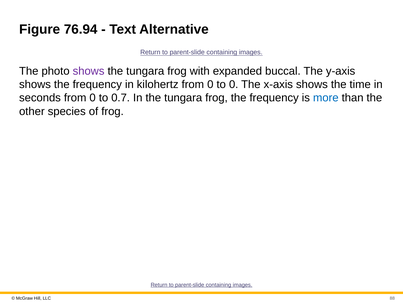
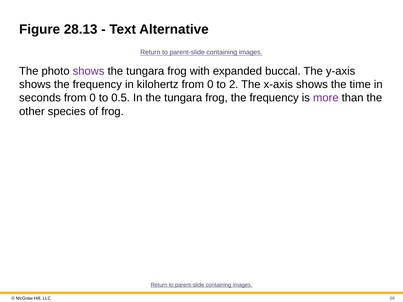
76.94: 76.94 -> 28.13 (81, 29)
to 0: 0 -> 2 (234, 85)
0.7: 0.7 -> 0.5 (121, 98)
more colour: blue -> purple (326, 98)
